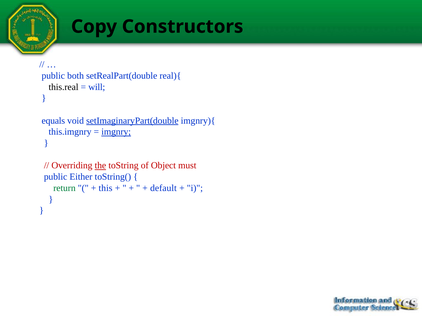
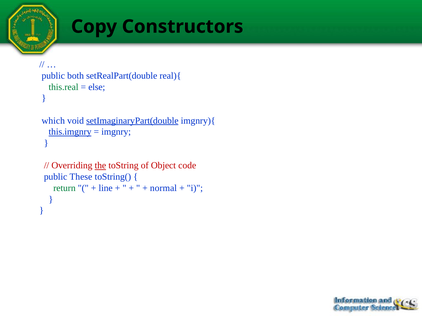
this.real colour: black -> green (64, 87)
will: will -> else (97, 87)
equals: equals -> which (53, 121)
this.imgnry underline: none -> present (70, 132)
imgnry underline: present -> none (116, 132)
must: must -> code (187, 166)
Either: Either -> These (81, 177)
this: this -> line (106, 188)
default: default -> normal (163, 188)
